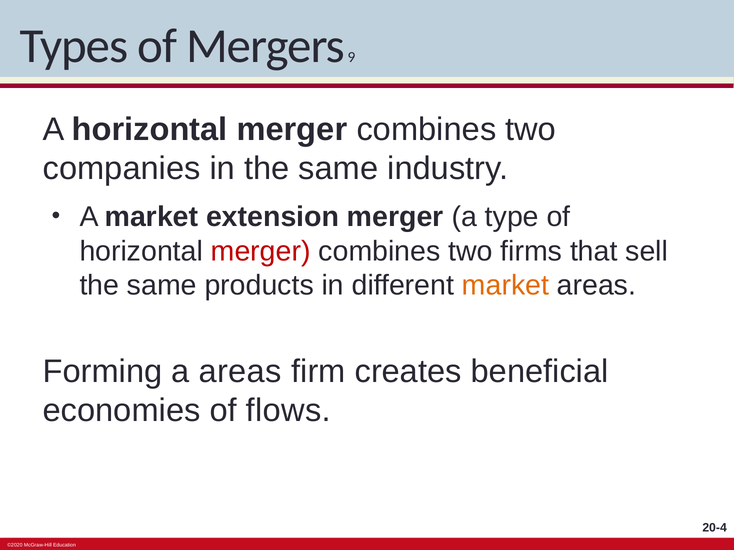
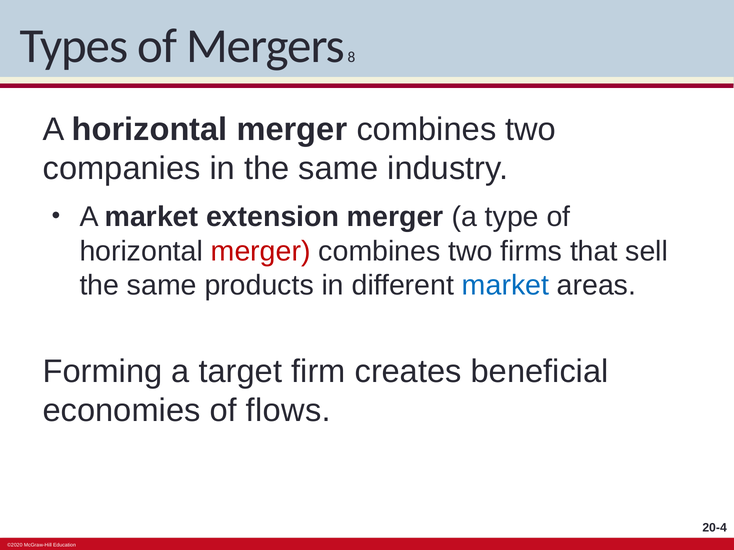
9: 9 -> 8 (351, 57)
market colour: orange -> blue (505, 286)
a areas: areas -> target (240, 372)
